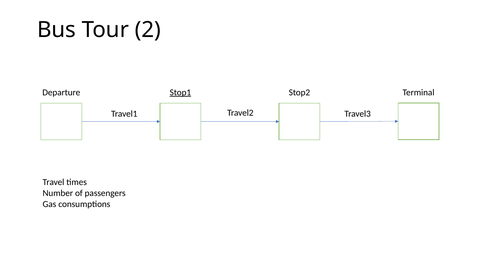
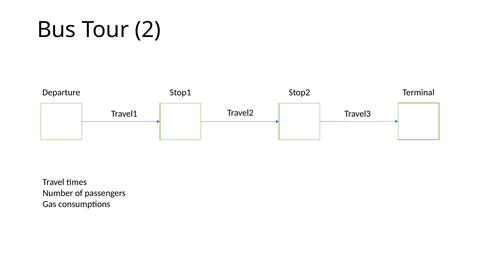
Stop1 underline: present -> none (180, 93)
